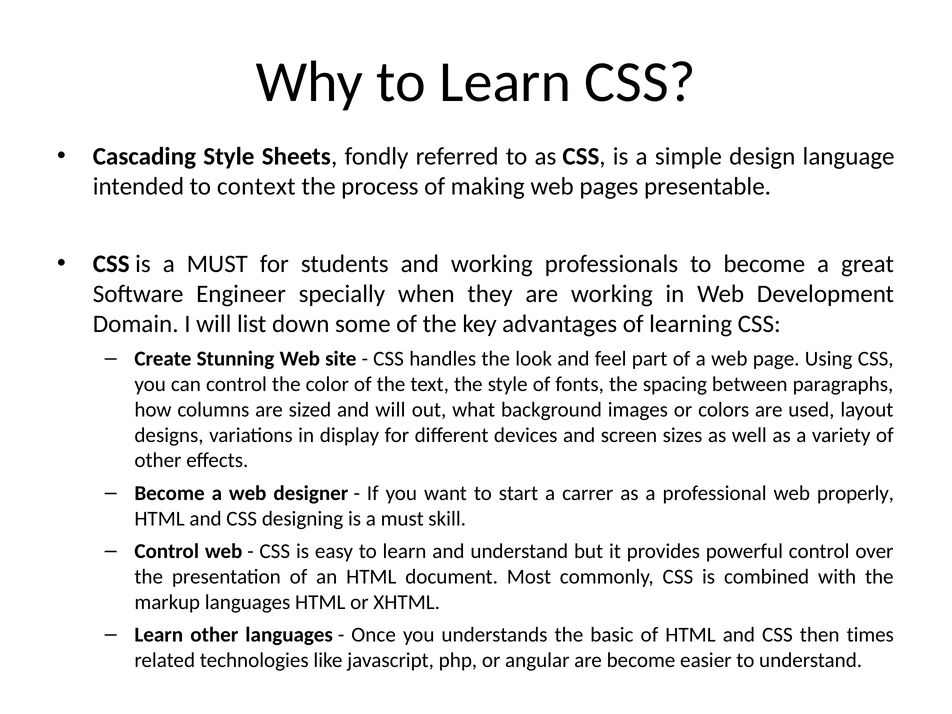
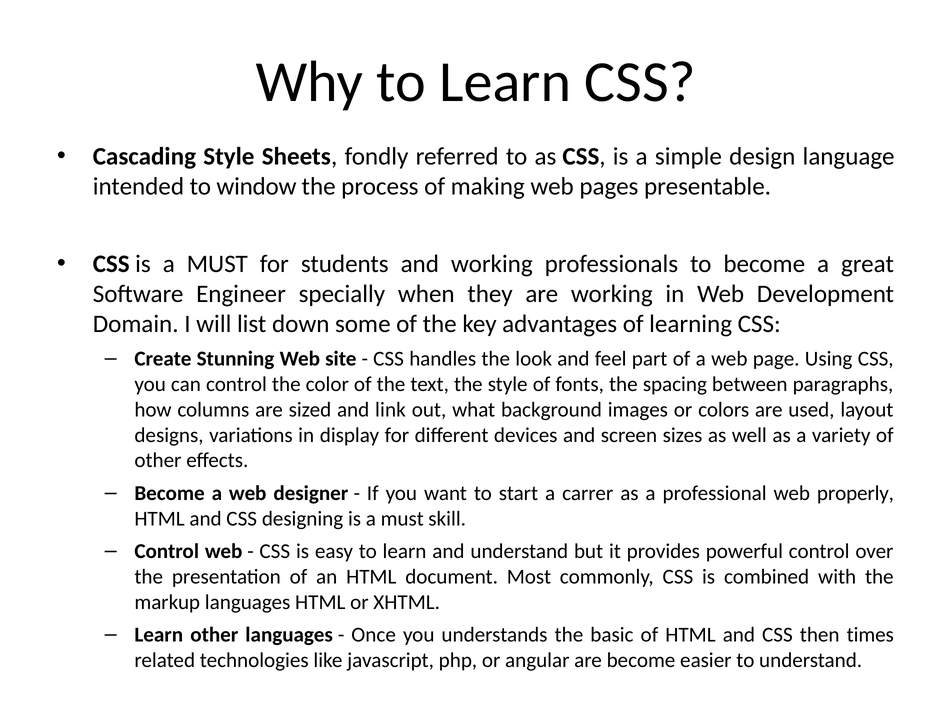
context: context -> window (256, 187)
and will: will -> link (390, 410)
